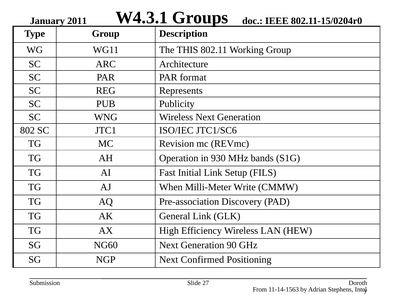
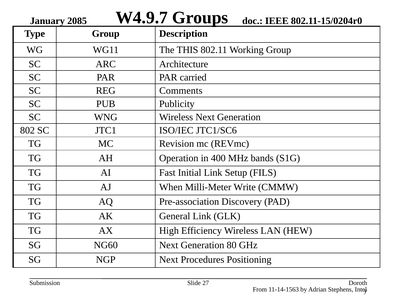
W4.3.1: W4.3.1 -> W4.9.7 (142, 18)
2011: 2011 -> 2085 (77, 21)
format: format -> carried (193, 77)
Represents: Represents -> Comments (181, 90)
930: 930 -> 400 (218, 158)
90: 90 -> 80 (232, 245)
Confirmed: Confirmed -> Procedures (202, 259)
